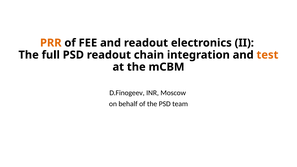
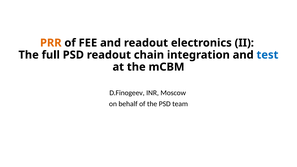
test colour: orange -> blue (267, 55)
